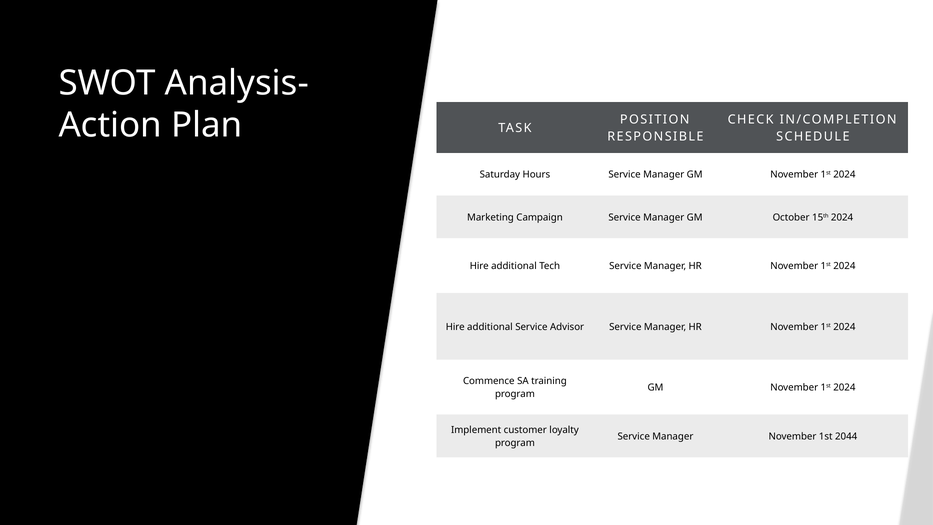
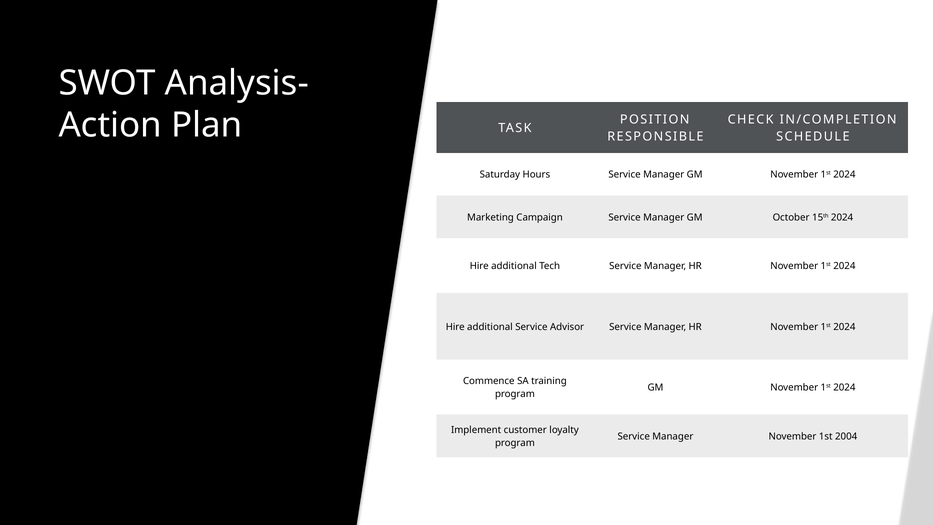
2044: 2044 -> 2004 (846, 436)
